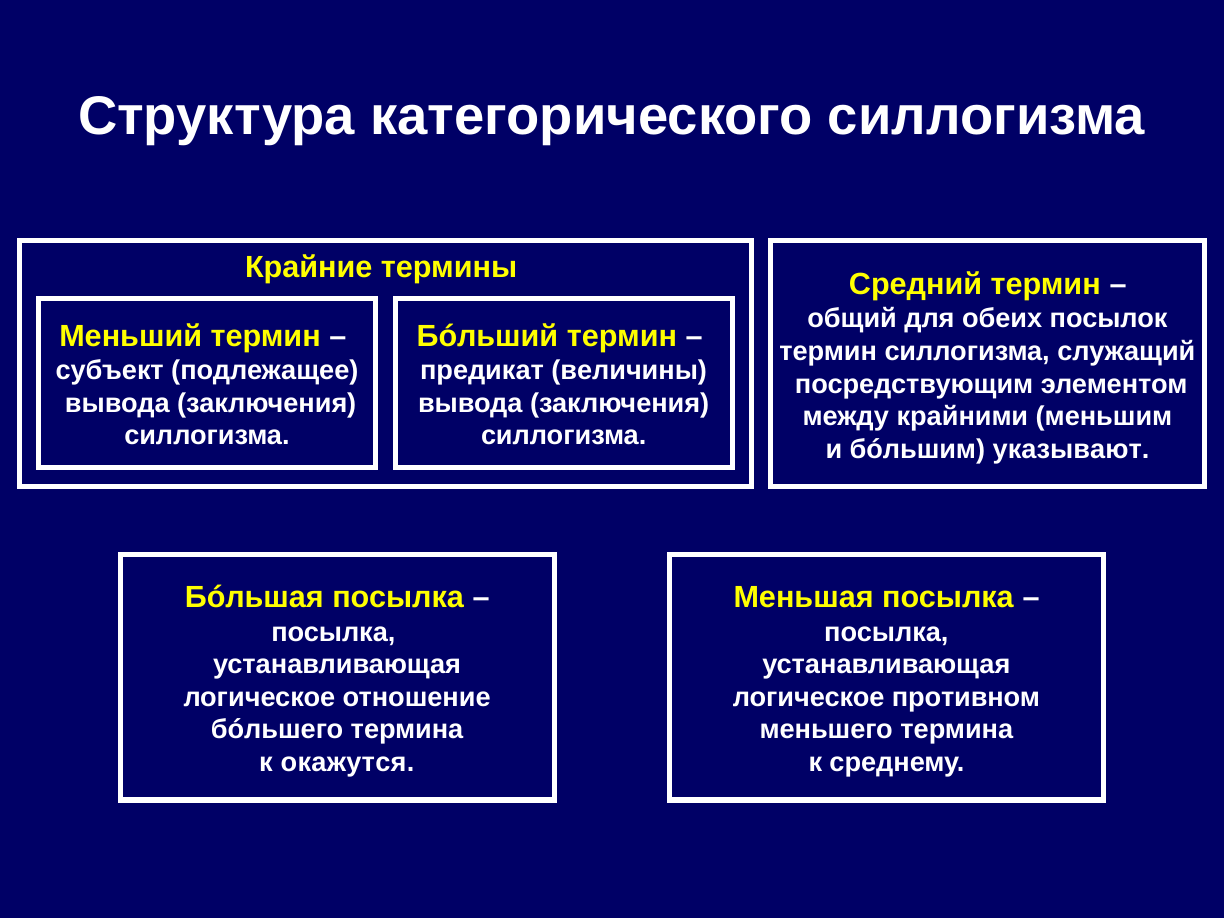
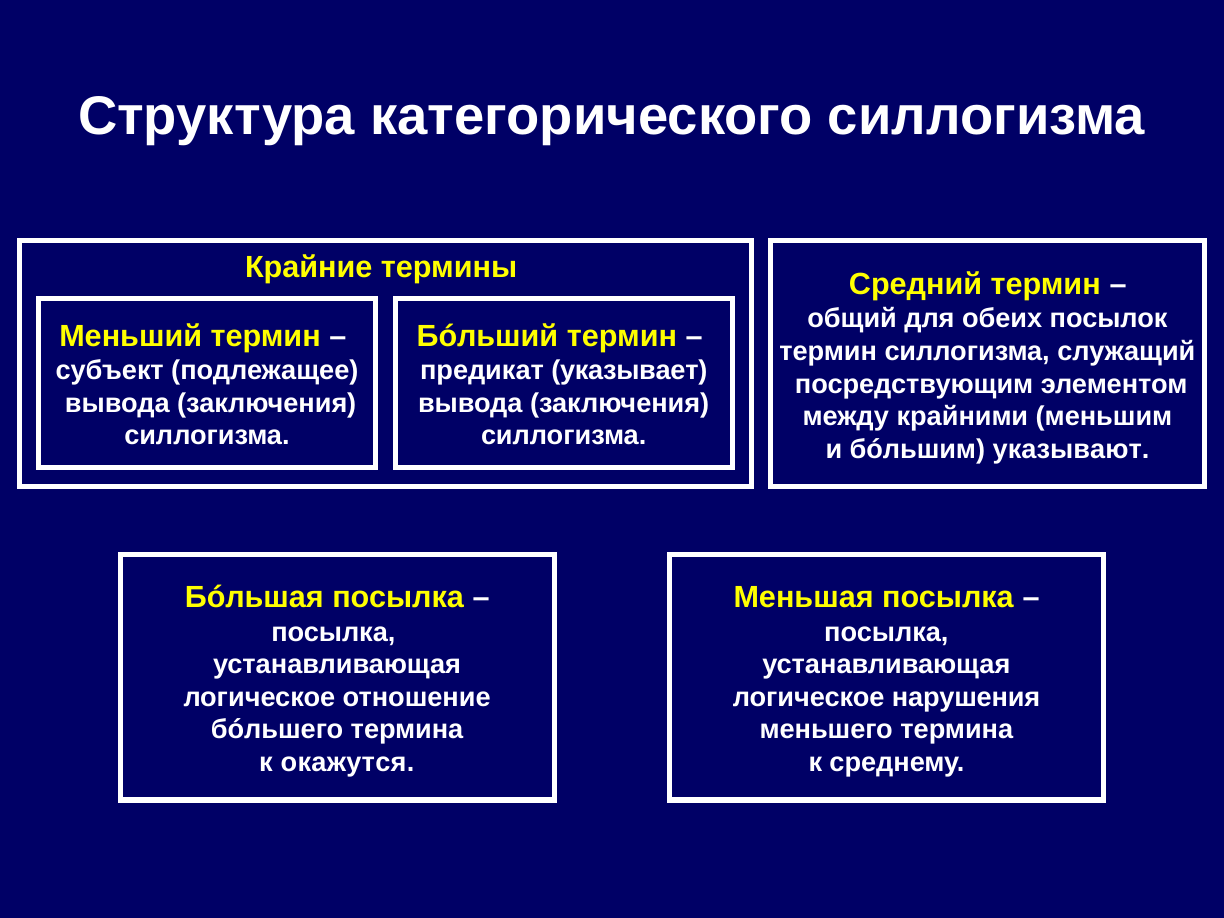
величины: величины -> указывает (629, 371)
противном: противном -> нарушения (966, 697)
